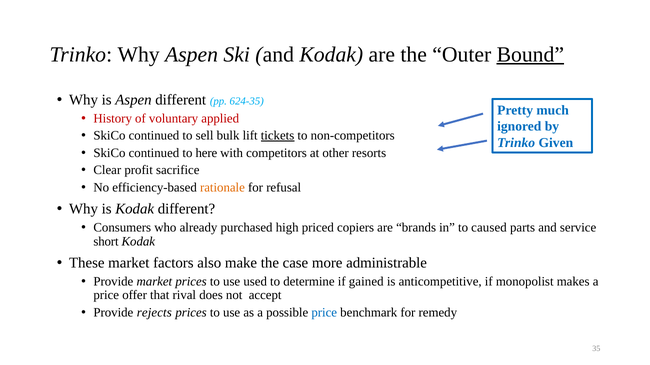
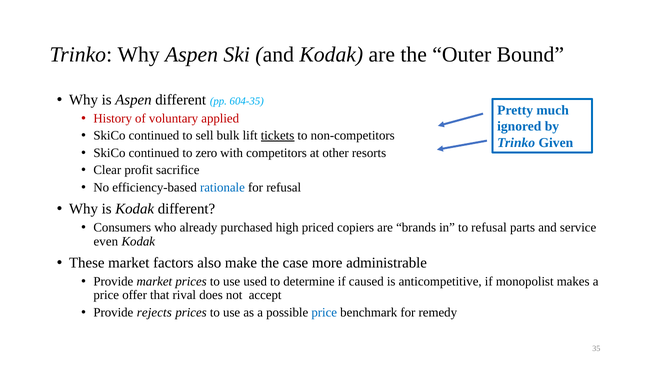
Bound underline: present -> none (530, 55)
624-35: 624-35 -> 604-35 (247, 102)
here: here -> zero (206, 153)
rationale colour: orange -> blue (222, 188)
to caused: caused -> refusal (489, 228)
short: short -> even (106, 242)
gained: gained -> caused (366, 282)
